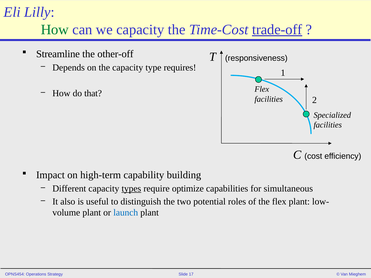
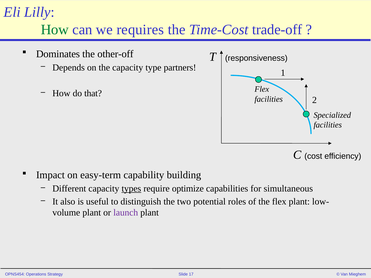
we capacity: capacity -> requires (140, 30)
trade-off underline: present -> none (277, 30)
Streamline: Streamline -> Dominates (58, 54)
requires: requires -> partners (180, 68)
high-term: high-term -> easy-term (101, 175)
launch colour: blue -> purple (126, 213)
